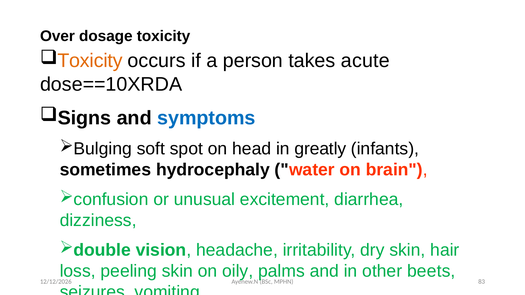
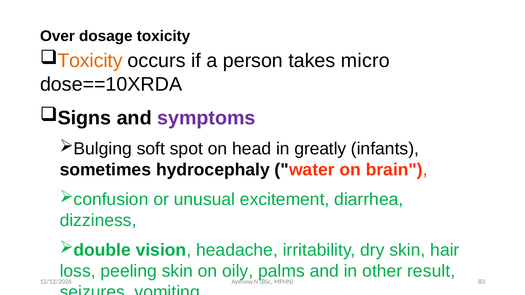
acute: acute -> micro (365, 61)
symptoms colour: blue -> purple (206, 118)
beets: beets -> result (431, 271)
